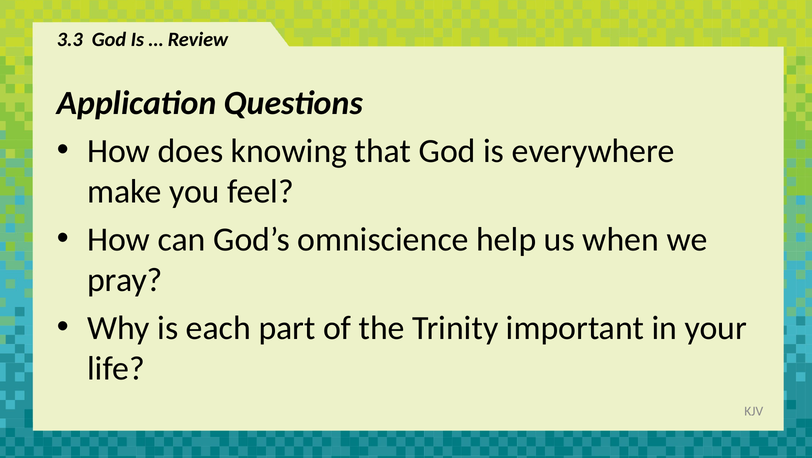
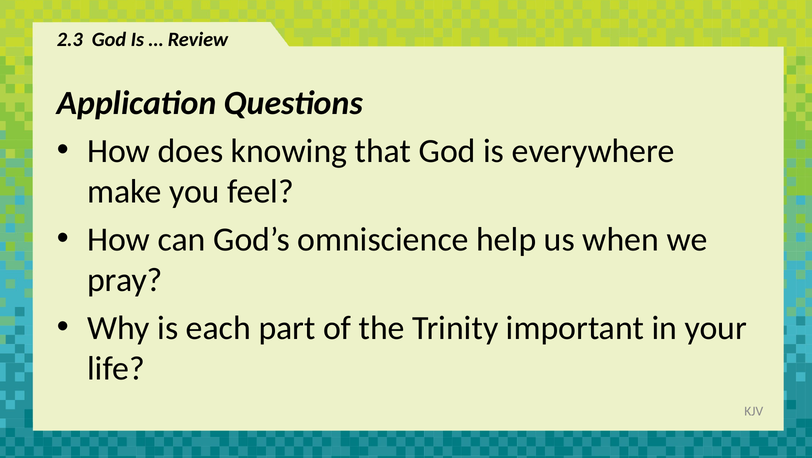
3.3: 3.3 -> 2.3 (70, 40)
